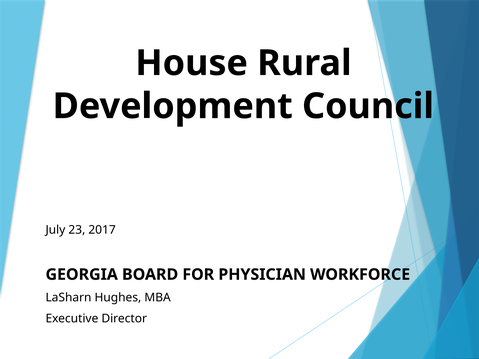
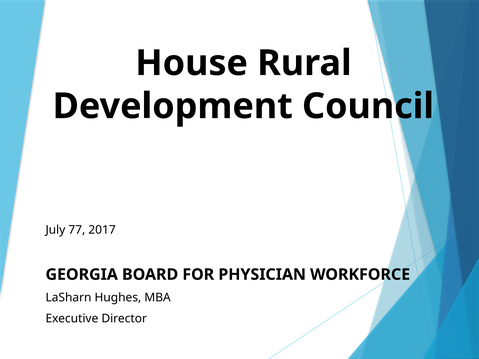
23: 23 -> 77 (77, 230)
